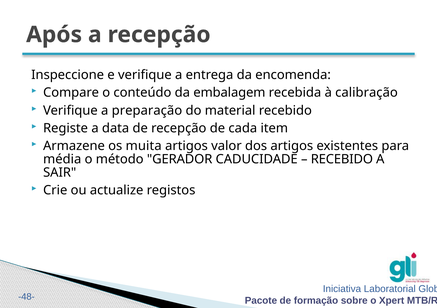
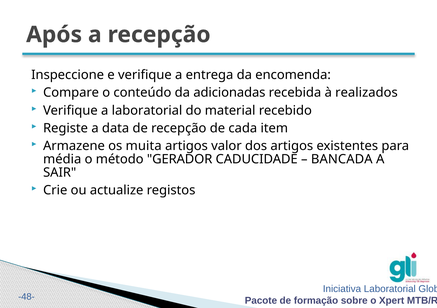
embalagem: embalagem -> adicionadas (229, 93)
calibração: calibração -> realizados (366, 93)
a preparação: preparação -> laboratorial (147, 111)
RECEBIDO: RECEBIDO -> BANCADA (342, 159)
